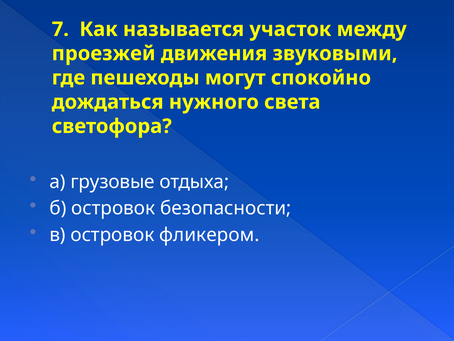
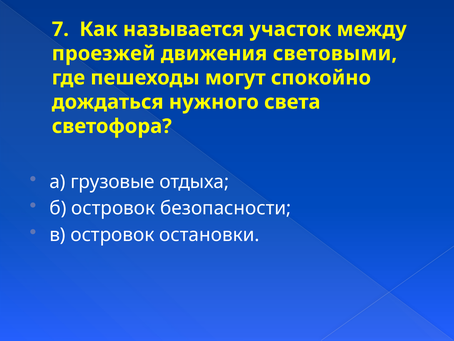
звуковыми: звуковыми -> световыми (335, 53)
фликером: фликером -> остановки (209, 235)
